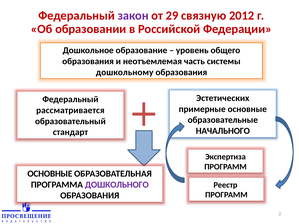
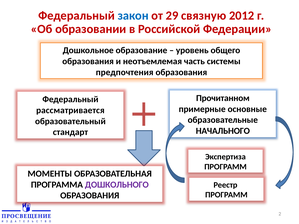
закон colour: purple -> blue (133, 16)
дошкольному: дошкольному -> предпочтения (125, 72)
Эстетических: Эстетических -> Прочитанном (223, 98)
ОСНОВНЫЕ: ОСНОВНЫЕ -> МОМЕНТЫ (50, 174)
